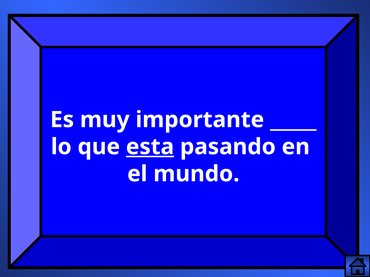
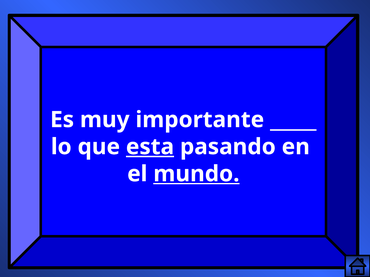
mundo underline: none -> present (196, 174)
